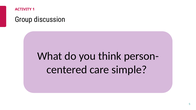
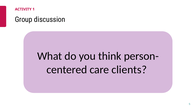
simple: simple -> clients (129, 70)
